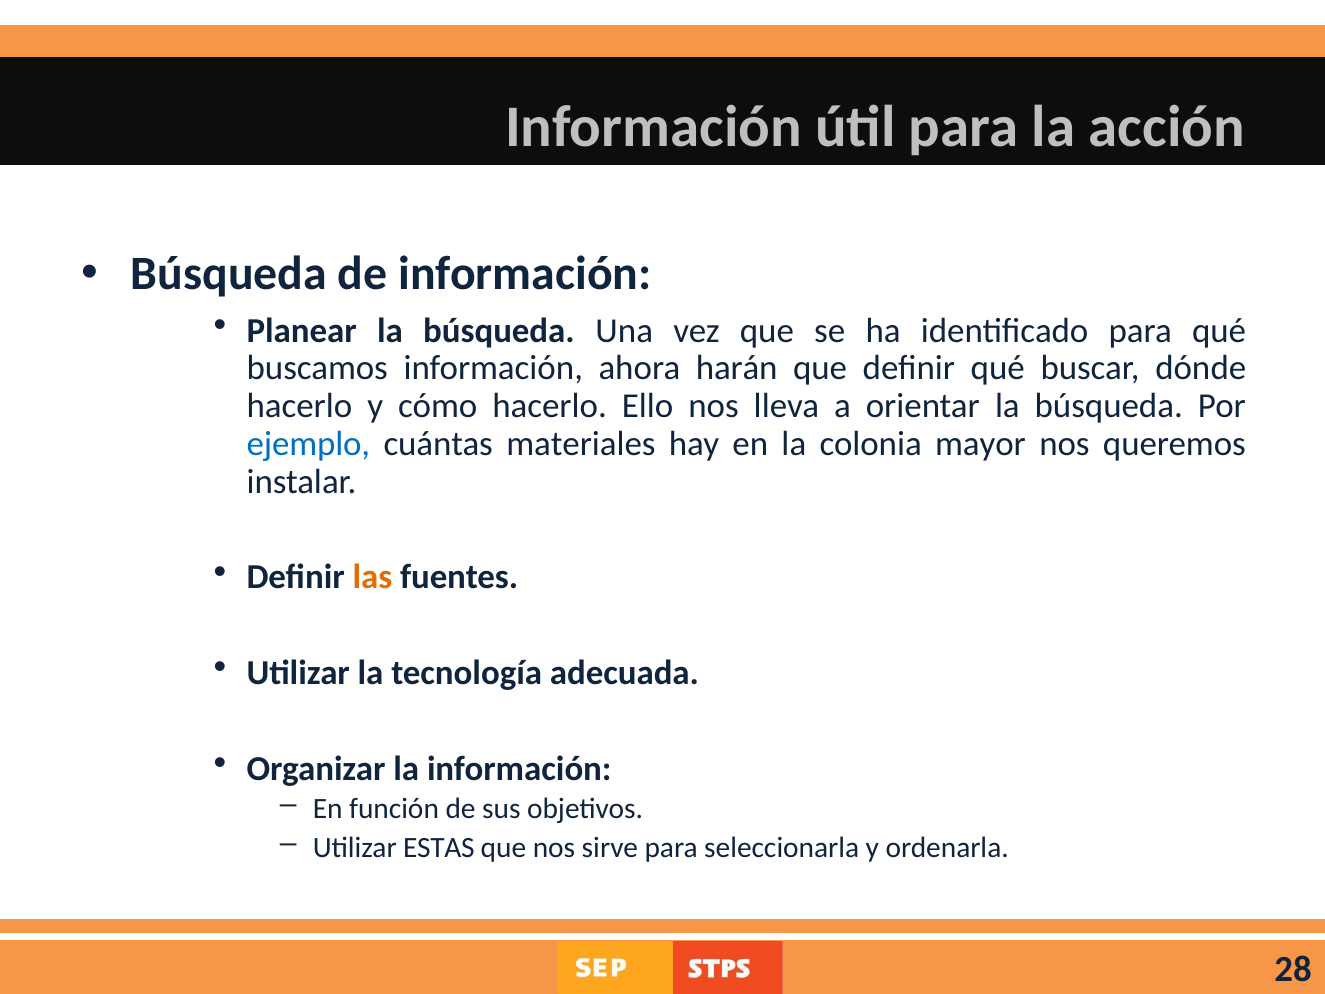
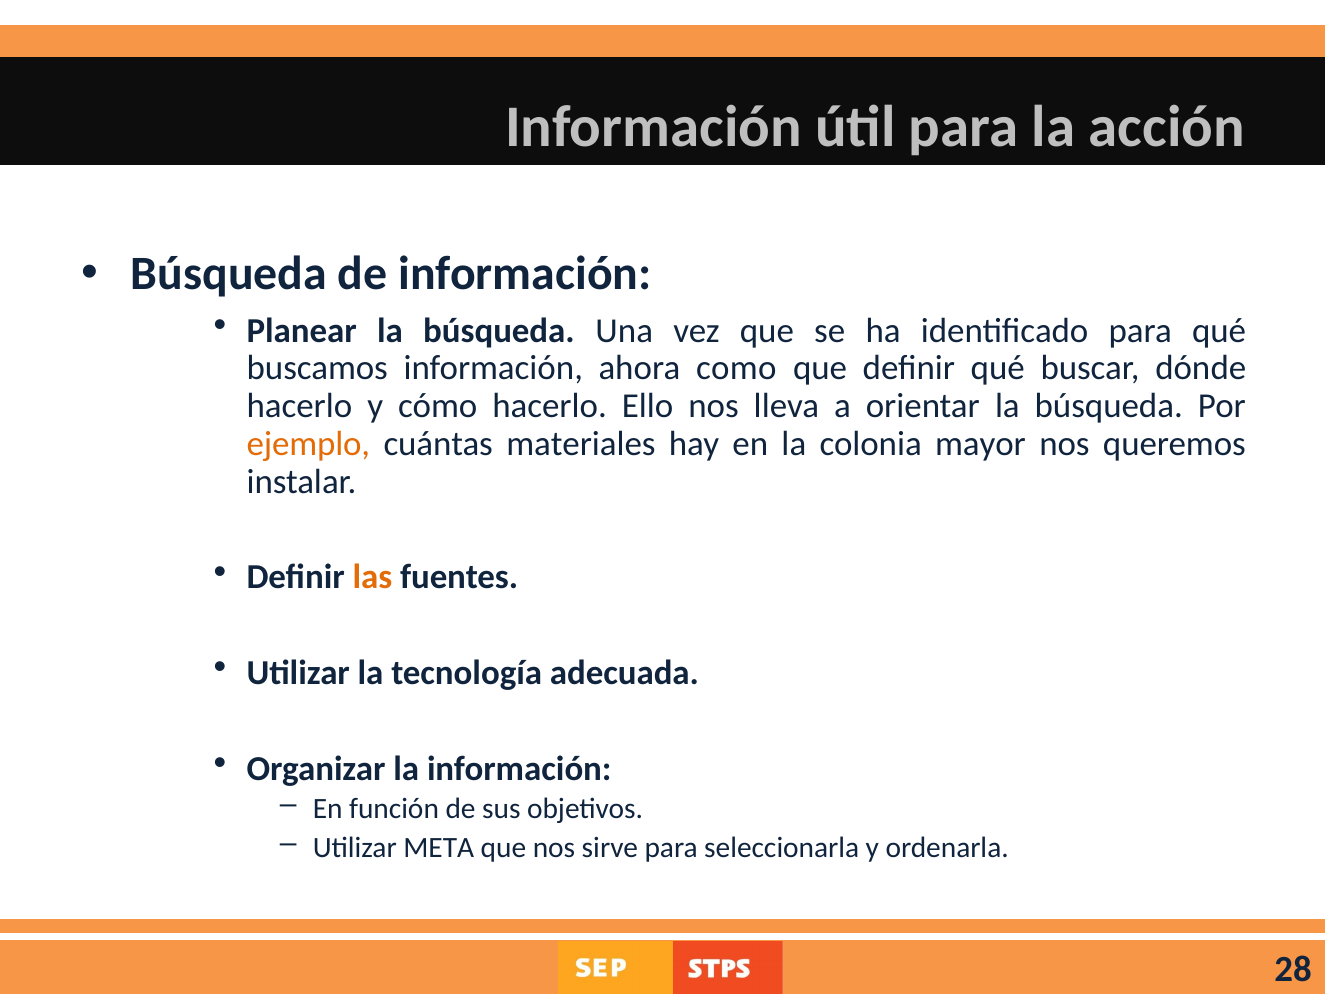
harán: harán -> como (736, 368)
ejemplo colour: blue -> orange (308, 444)
ESTAS: ESTAS -> META (439, 847)
